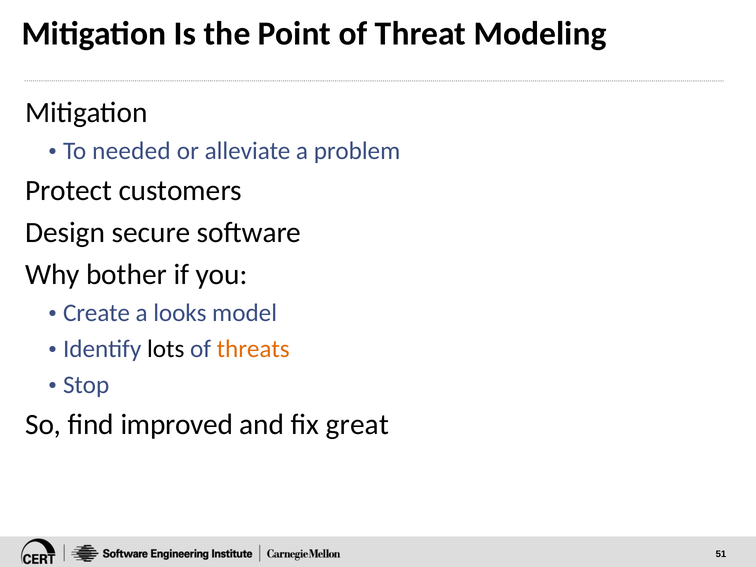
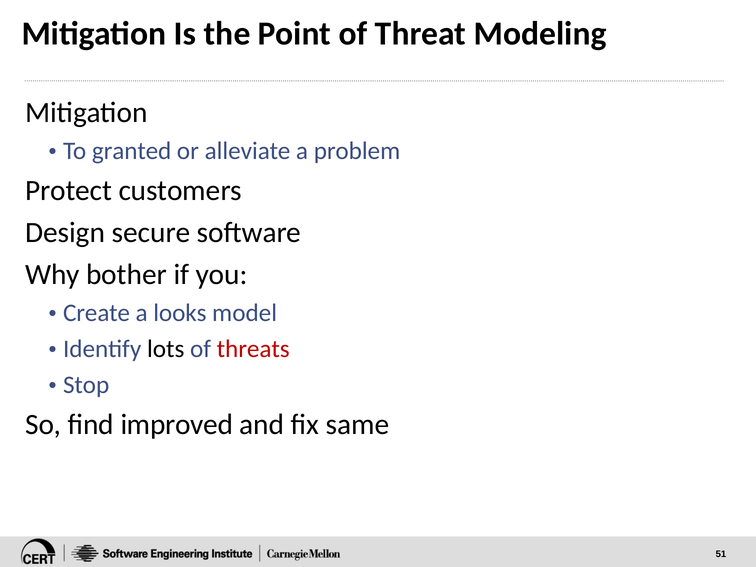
needed: needed -> granted (132, 151)
threats colour: orange -> red (253, 349)
great: great -> same (357, 425)
